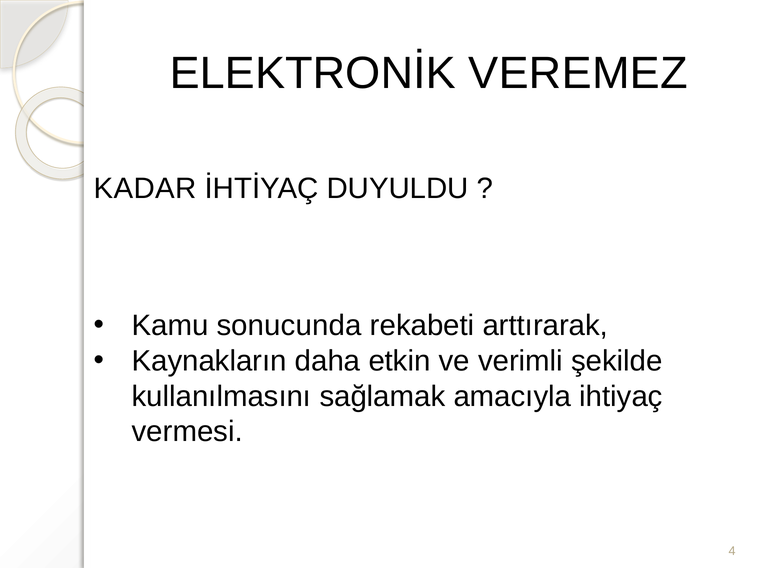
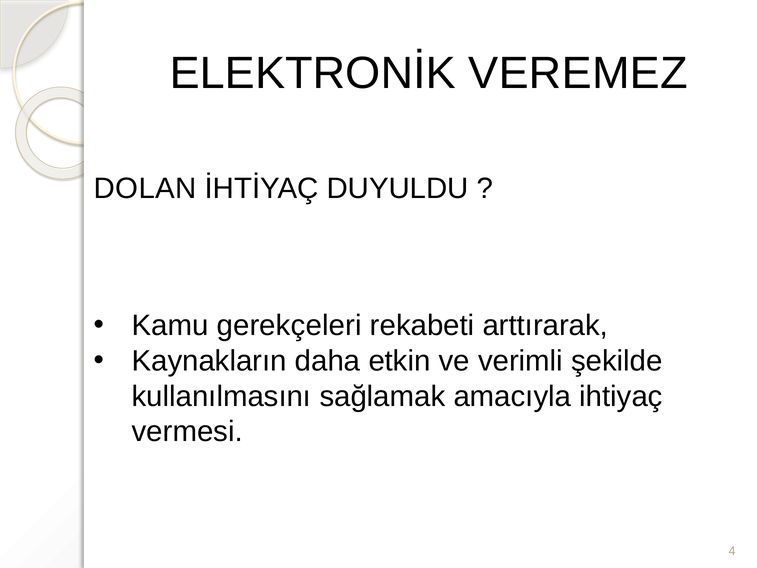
KADAR: KADAR -> DOLAN (145, 189)
sonucunda: sonucunda -> gerekçeleri (289, 325)
